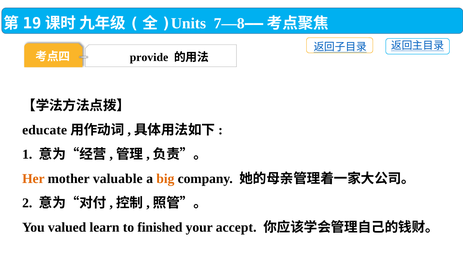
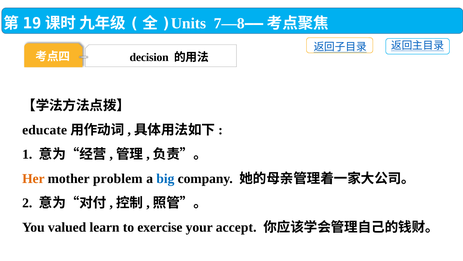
provide: provide -> decision (149, 57)
valuable: valuable -> problem (118, 178)
big colour: orange -> blue (165, 178)
finished: finished -> exercise (160, 227)
